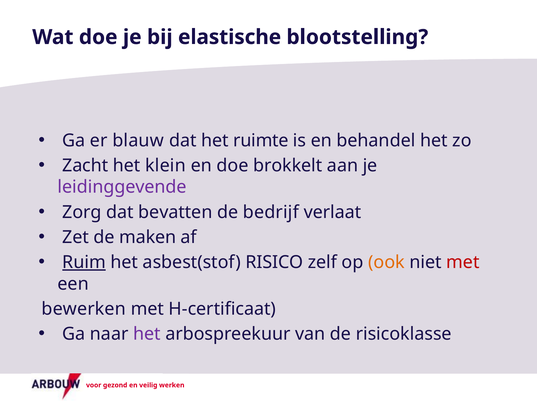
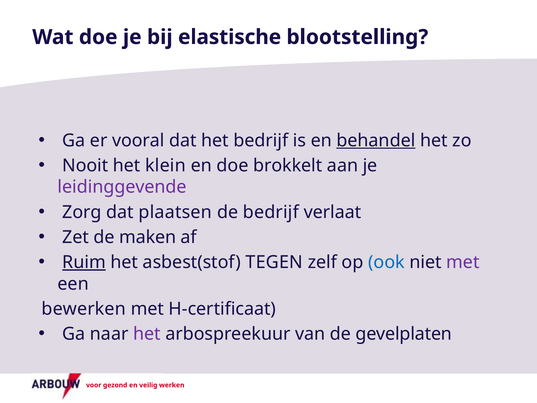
blauw: blauw -> vooral (138, 140)
het ruimte: ruimte -> bedrijf (261, 140)
behandel underline: none -> present (376, 140)
Zacht: Zacht -> Nooit (85, 165)
bevatten: bevatten -> plaatsen (175, 212)
RISICO: RISICO -> TEGEN (274, 262)
ook colour: orange -> blue (386, 262)
met colour: red -> purple (463, 262)
risicoklasse: risicoklasse -> gevelplaten (404, 334)
